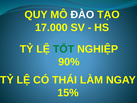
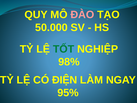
ĐÀO colour: white -> pink (82, 15)
17.000: 17.000 -> 50.000 (51, 27)
90%: 90% -> 98% (69, 62)
THÁI: THÁI -> ĐIỆN (65, 80)
15%: 15% -> 95% (68, 93)
